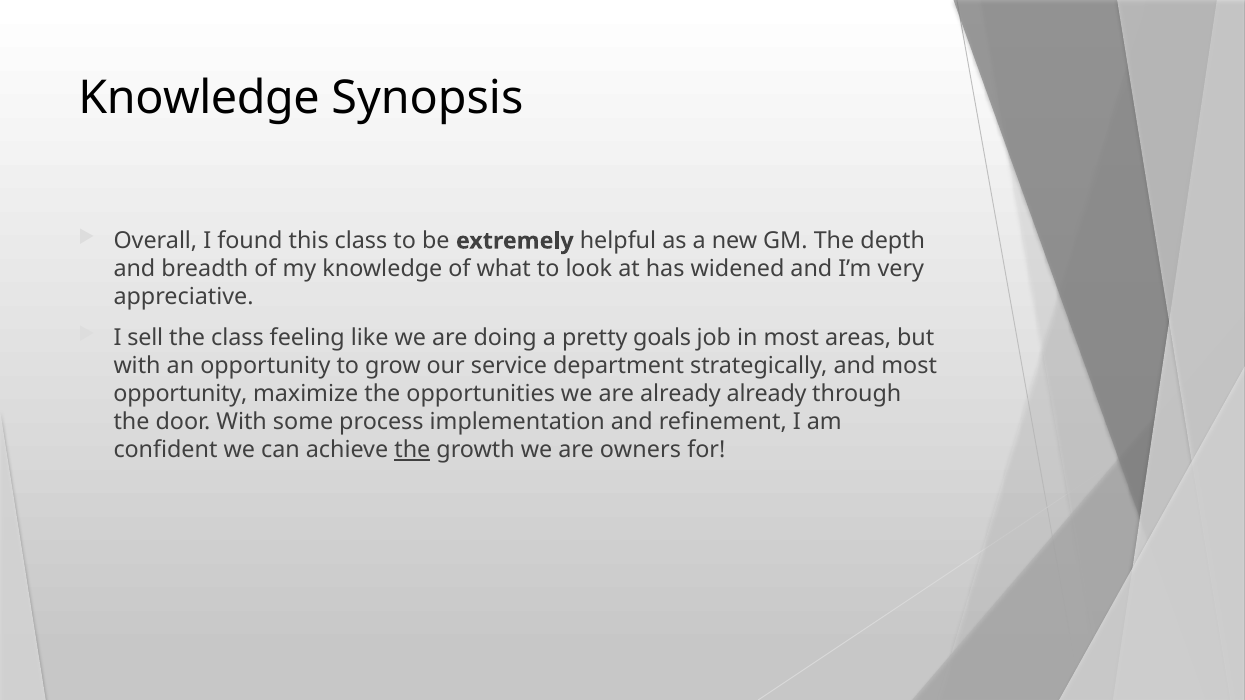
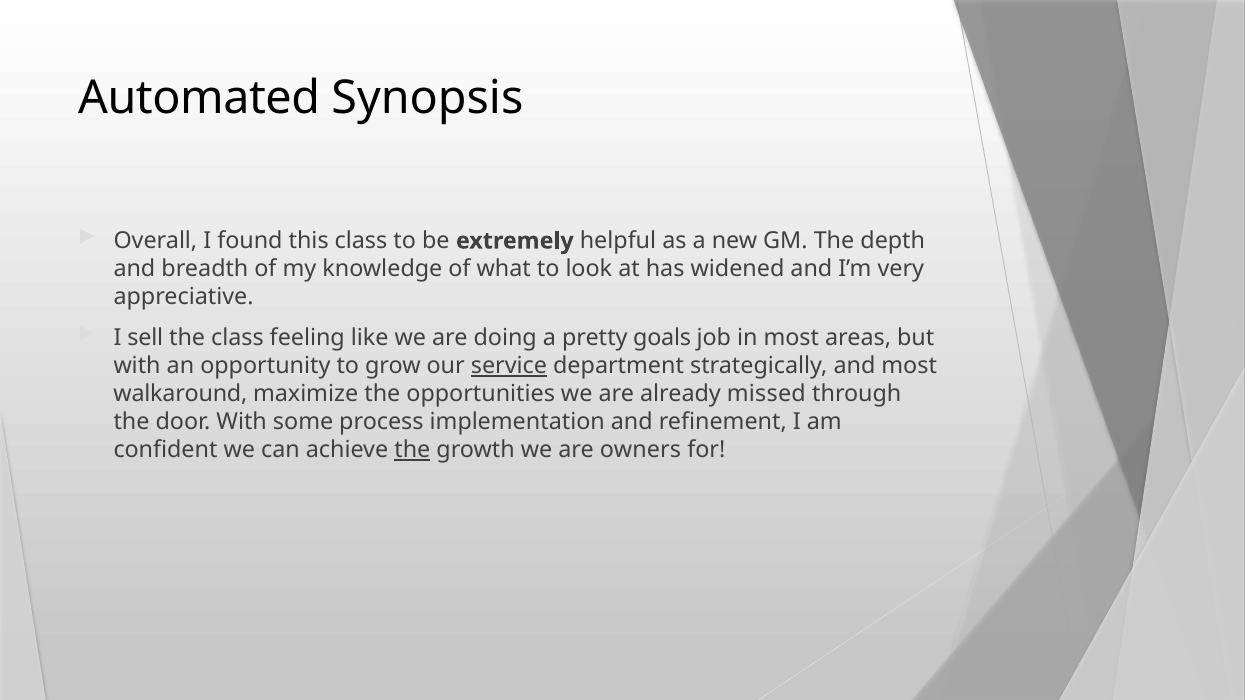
Knowledge: Knowledge -> Automated (199, 98)
service underline: none -> present (509, 366)
opportunity: opportunity -> walkaround (180, 394)
already already: already -> missed (766, 394)
